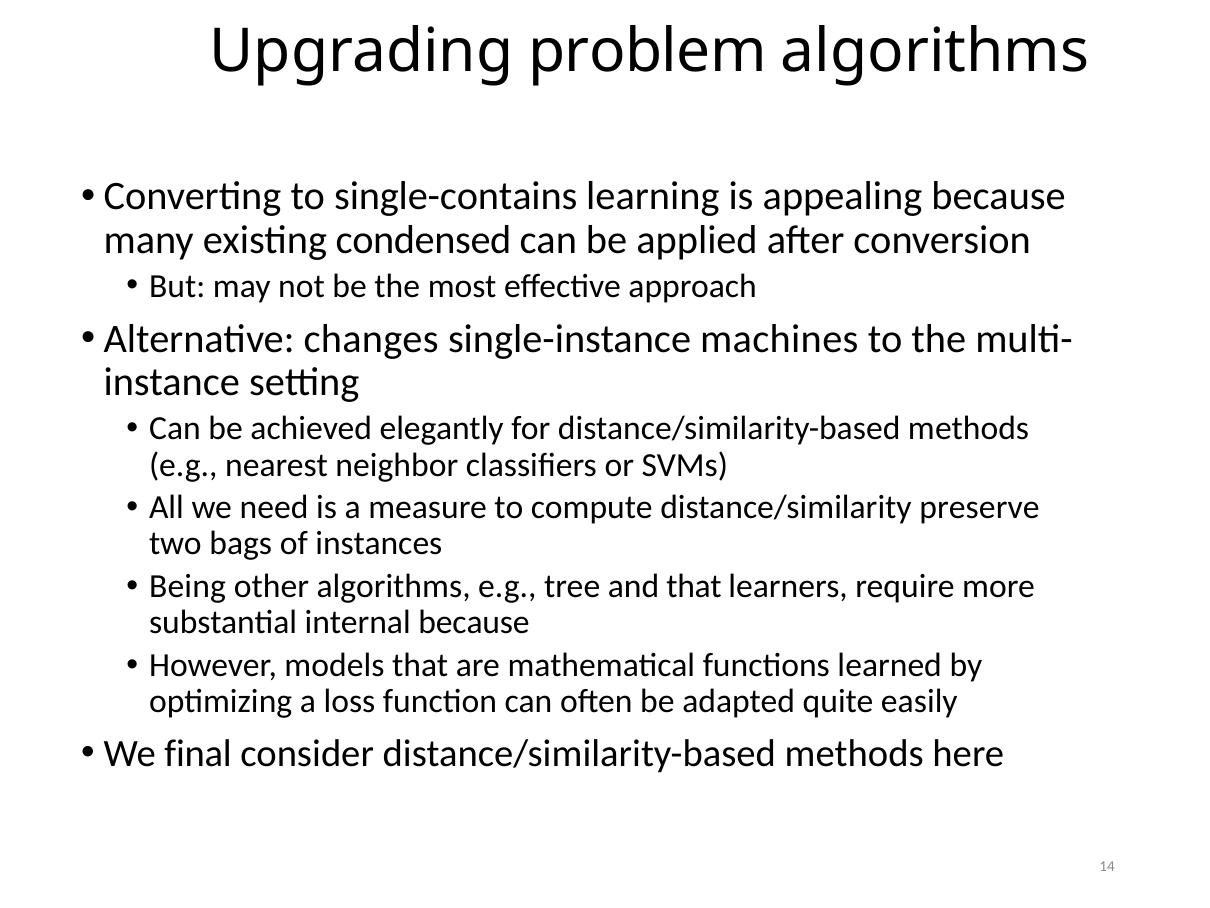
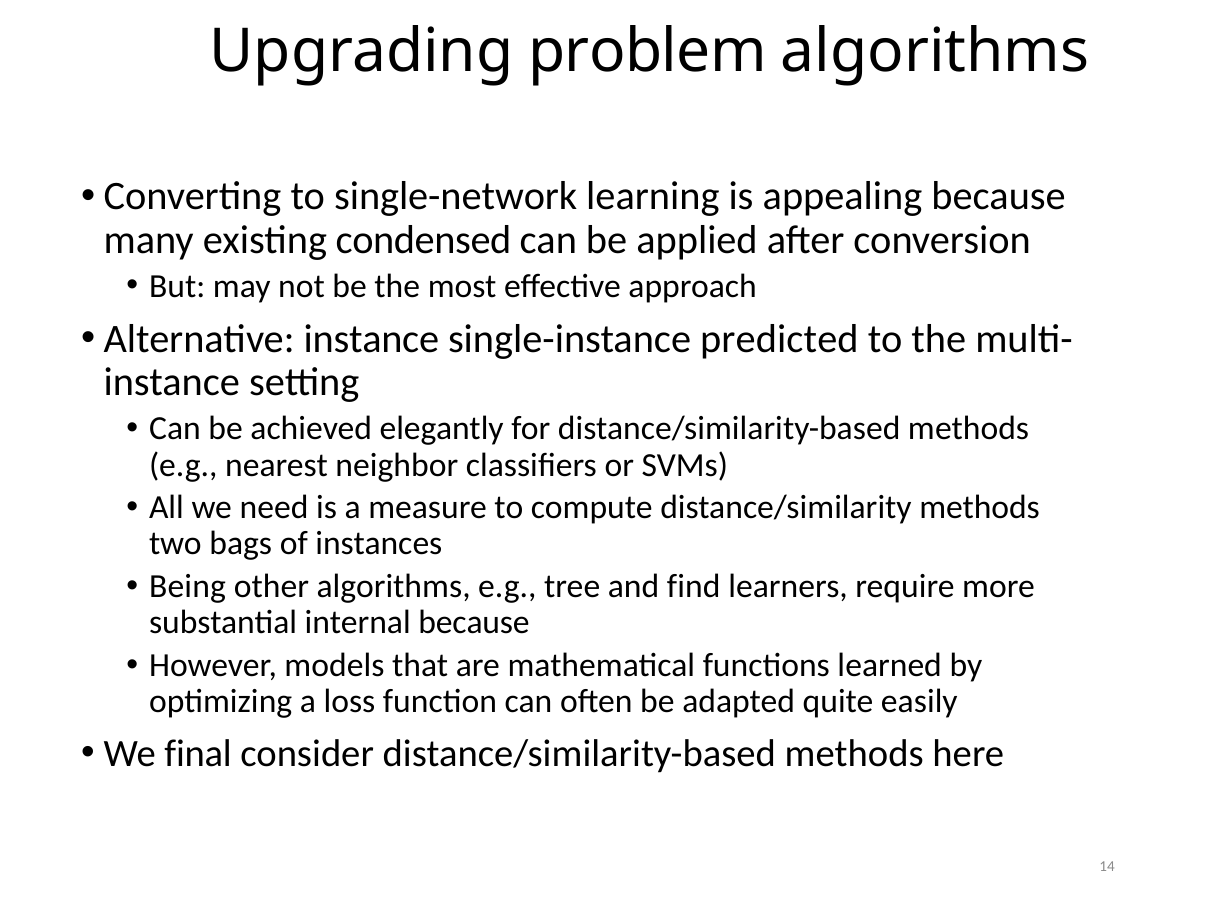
single-contains: single-contains -> single-network (456, 196)
Alternative changes: changes -> instance (371, 339)
machines: machines -> predicted (779, 339)
distance/similarity preserve: preserve -> methods (980, 507)
and that: that -> find (694, 586)
